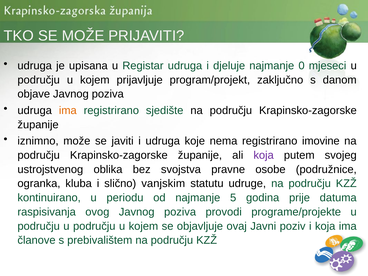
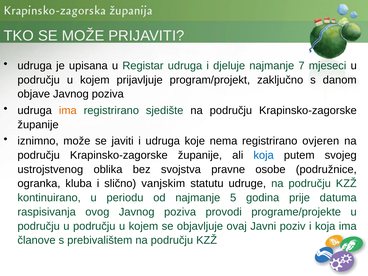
0: 0 -> 7 (302, 66)
imovine: imovine -> ovjeren (321, 141)
koja colour: purple -> blue (264, 155)
